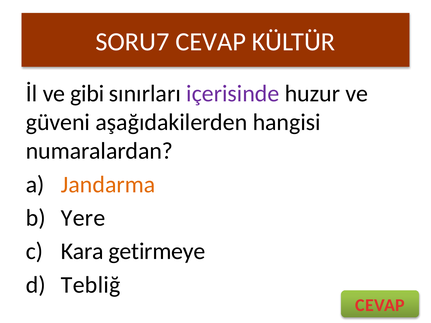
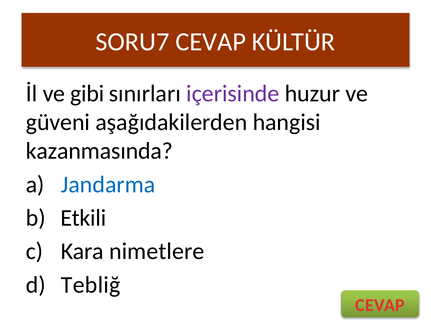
numaralardan: numaralardan -> kazanmasında (99, 151)
Jandarma colour: orange -> blue (108, 185)
Yere: Yere -> Etkili (83, 218)
getirmeye: getirmeye -> nimetlere (157, 252)
